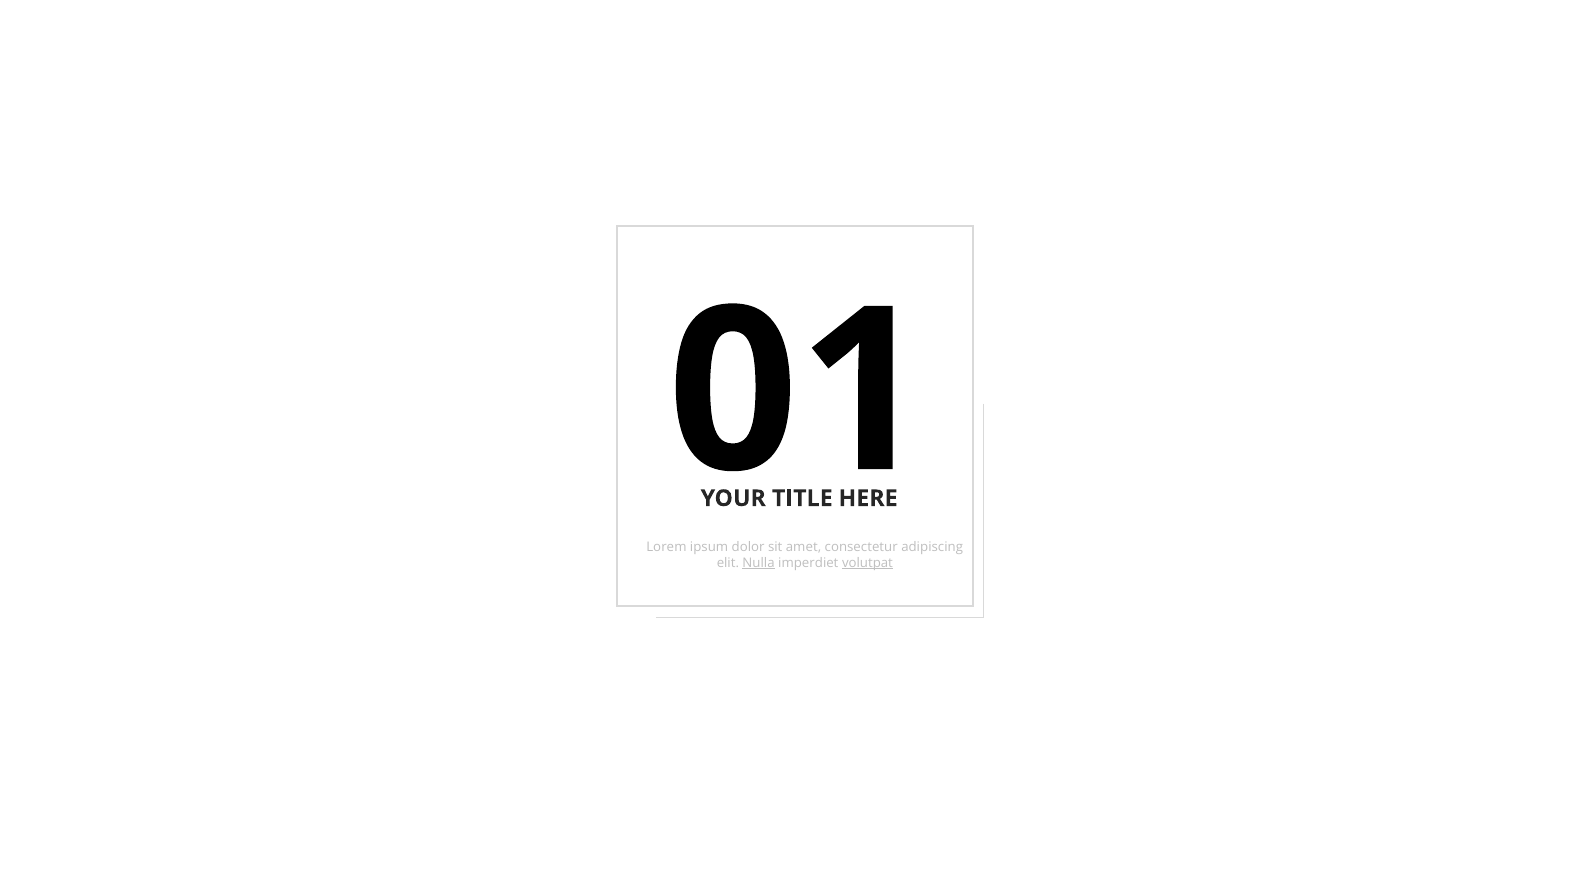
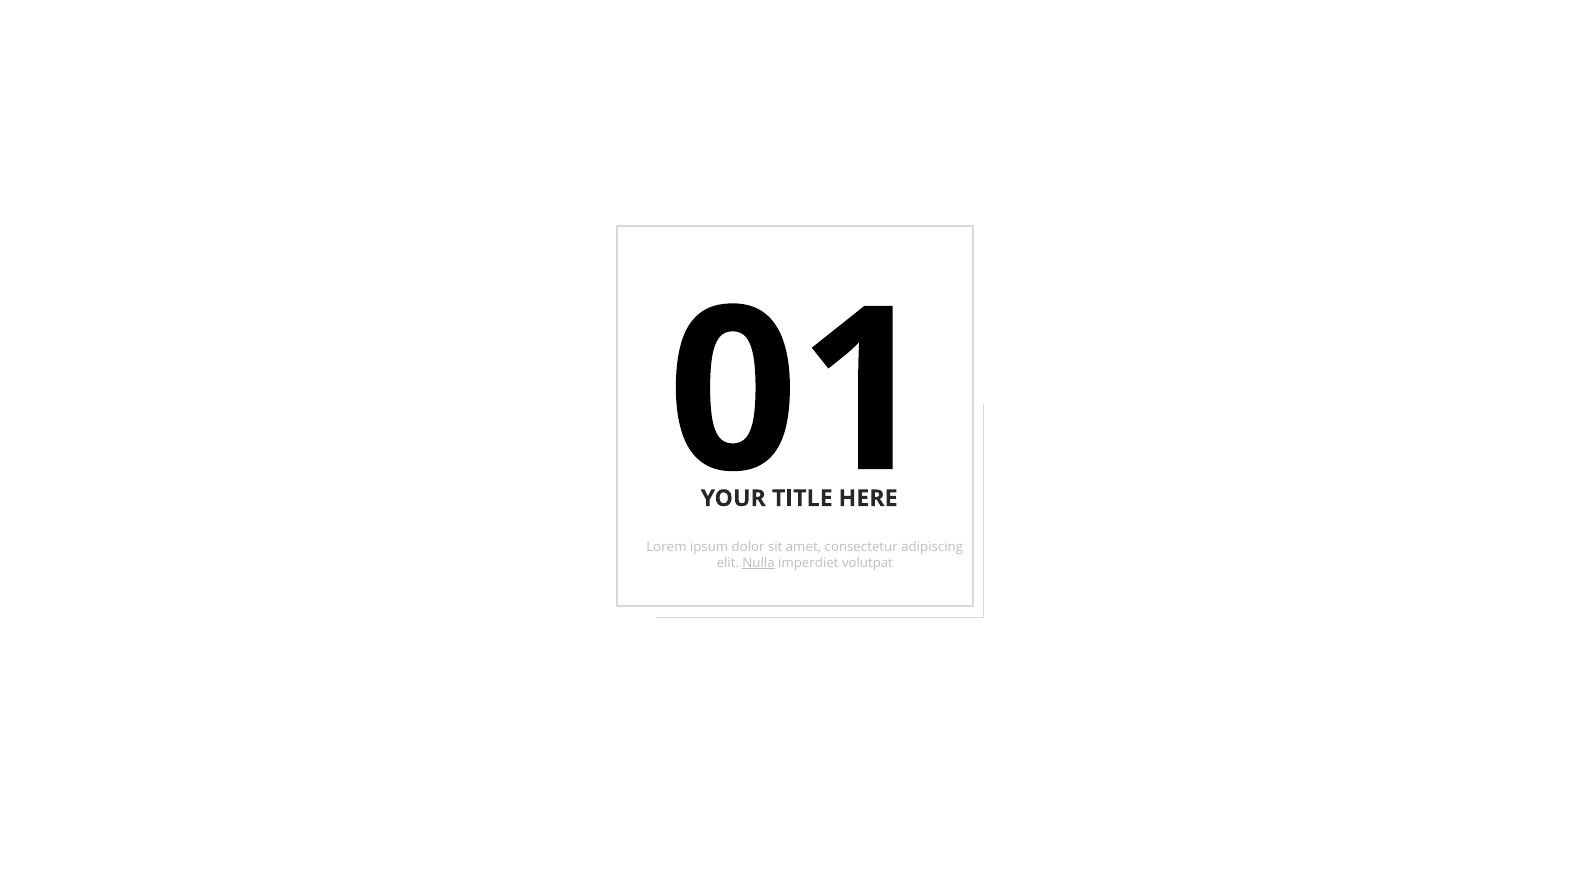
volutpat underline: present -> none (867, 563)
